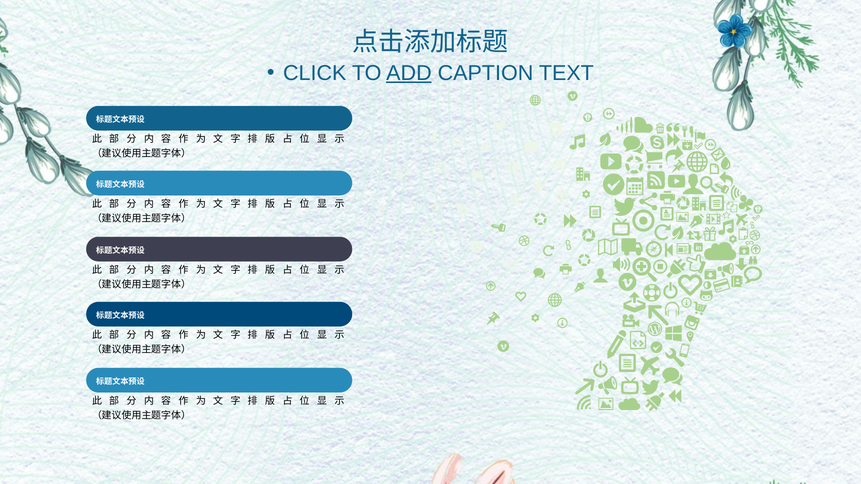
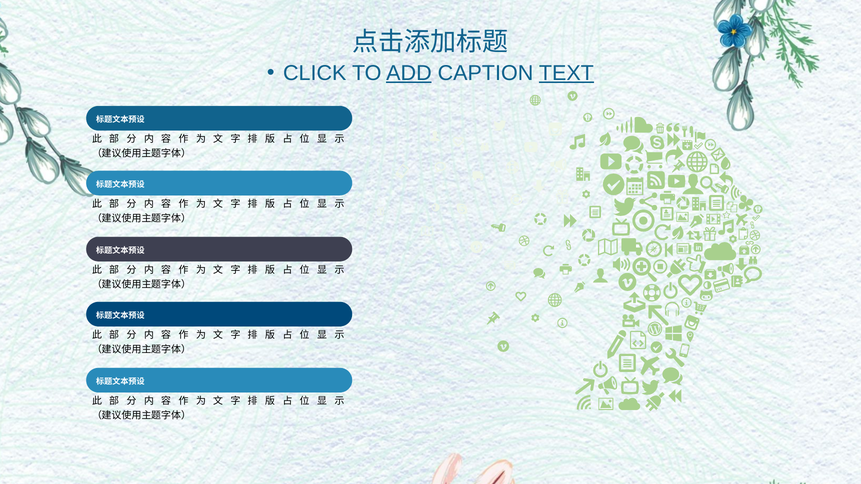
TEXT underline: none -> present (566, 73)
